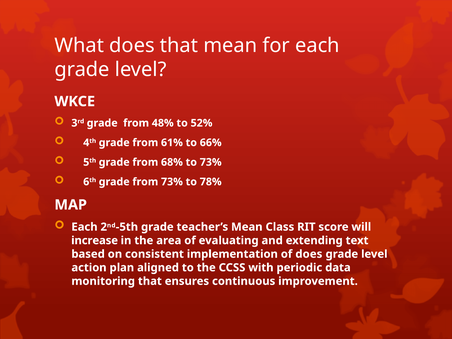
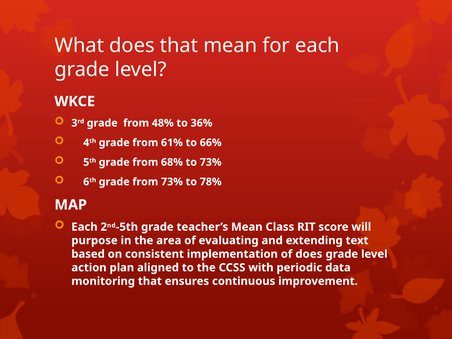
52%: 52% -> 36% (202, 123)
increase: increase -> purpose (95, 240)
